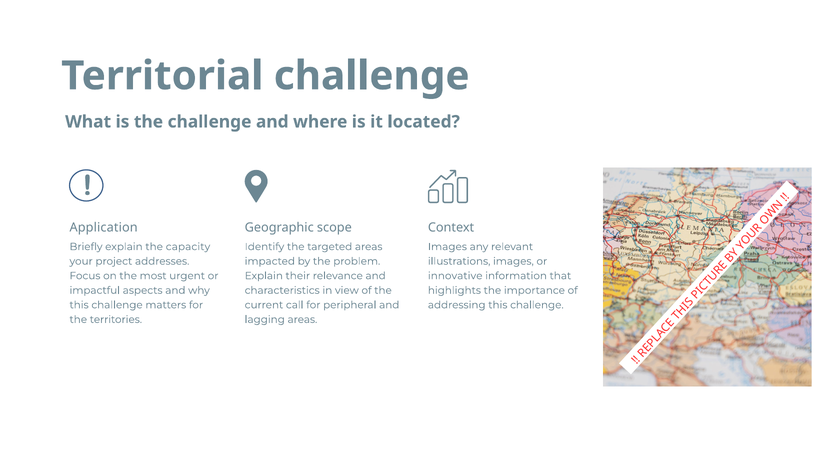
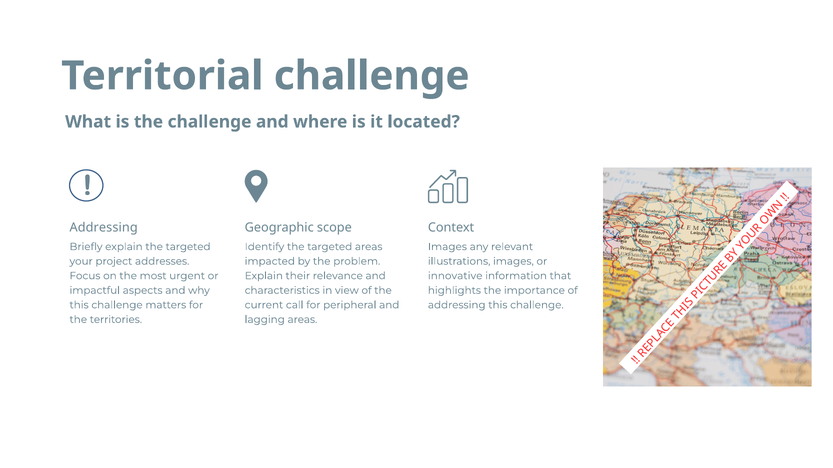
Application: Application -> Addressing (104, 228)
explain the capacity: capacity -> targeted (188, 247)
